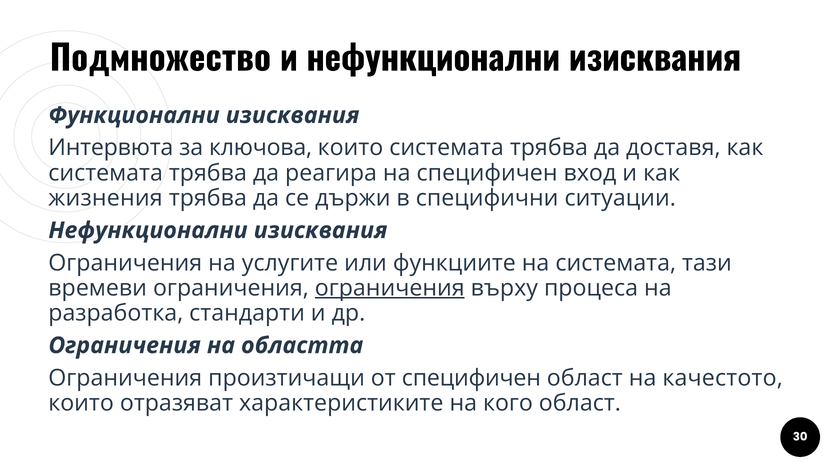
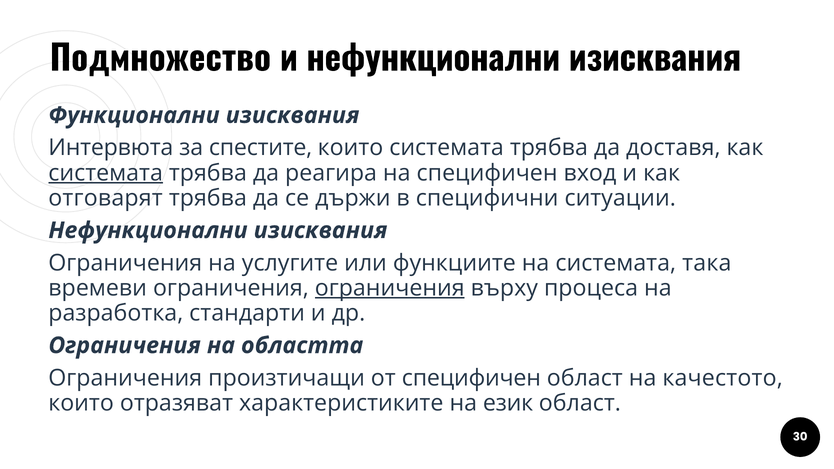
ключова: ключова -> спестите (261, 148)
системата underline: none -> present (106, 173)
жизнения: жизнения -> отговарят (106, 198)
тази: тази -> така (707, 263)
кого: кого -> език (508, 403)
